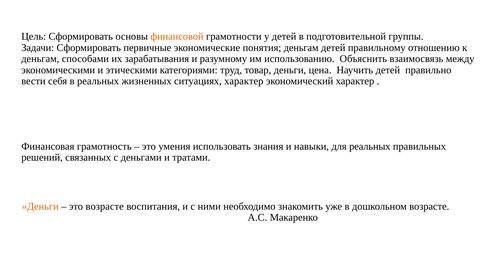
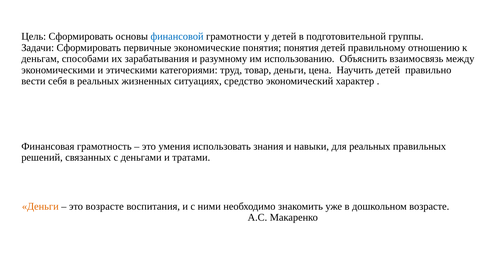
финансовой colour: orange -> blue (177, 37)
понятия деньгам: деньгам -> понятия (301, 48)
ситуациях характер: характер -> средство (244, 81)
